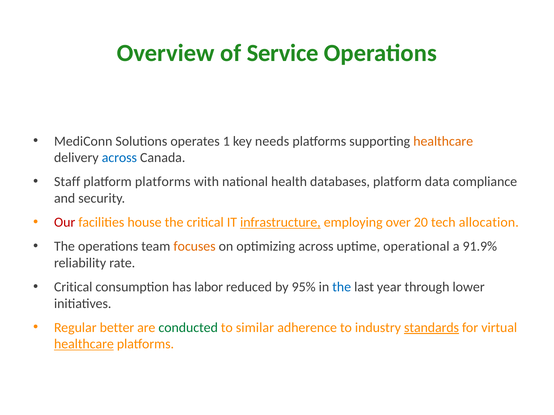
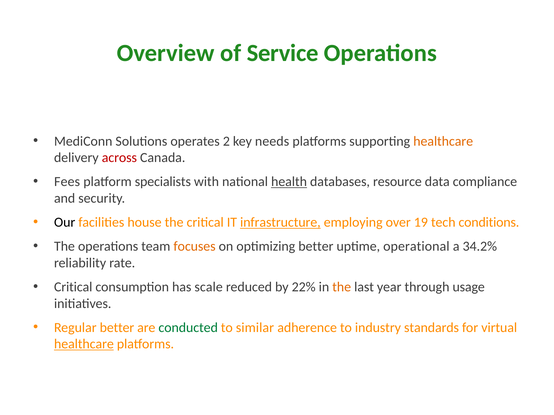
1: 1 -> 2 (226, 141)
across colour: blue -> red (119, 158)
Staff: Staff -> Fees (67, 182)
platform platforms: platforms -> specialists (163, 182)
health underline: none -> present (289, 182)
databases platform: platform -> resource (397, 182)
Our colour: red -> black (65, 223)
20: 20 -> 19 (421, 223)
allocation: allocation -> conditions (489, 223)
optimizing across: across -> better (316, 247)
91.9%: 91.9% -> 34.2% (480, 247)
labor: labor -> scale (209, 287)
95%: 95% -> 22% (304, 287)
the colour: blue -> orange (342, 287)
lower: lower -> usage (469, 287)
standards underline: present -> none (432, 328)
